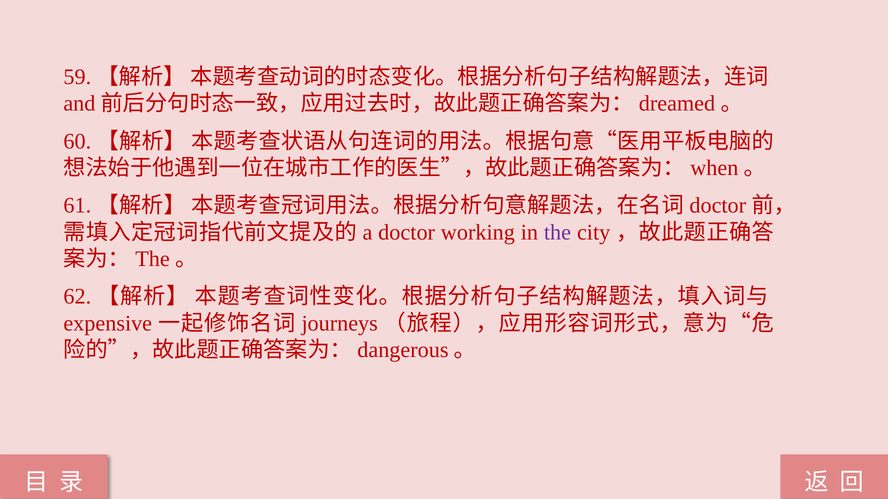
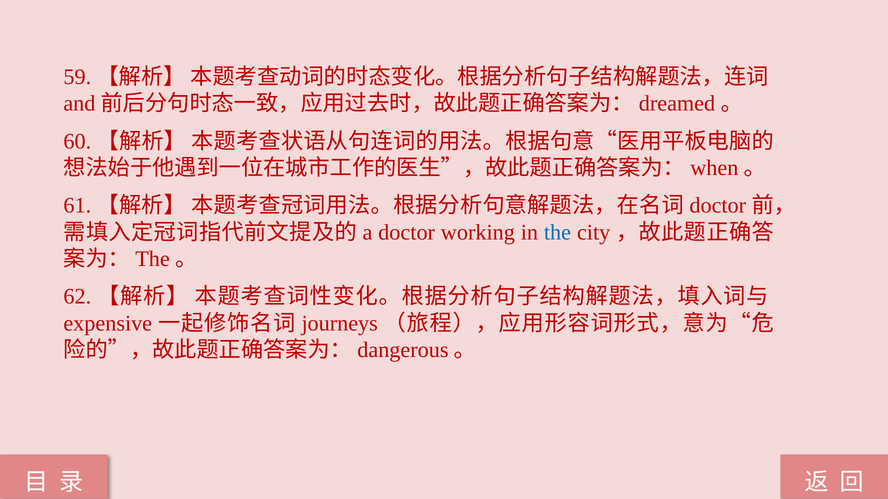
the colour: purple -> blue (558, 233)
